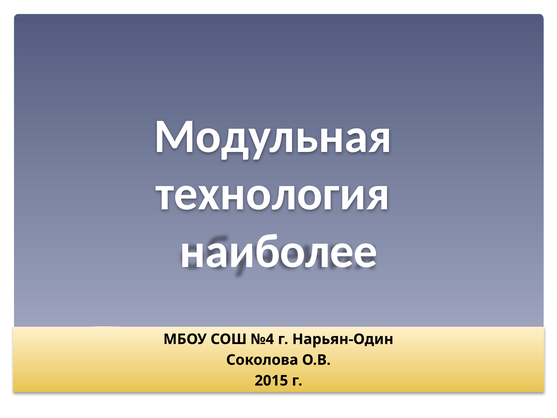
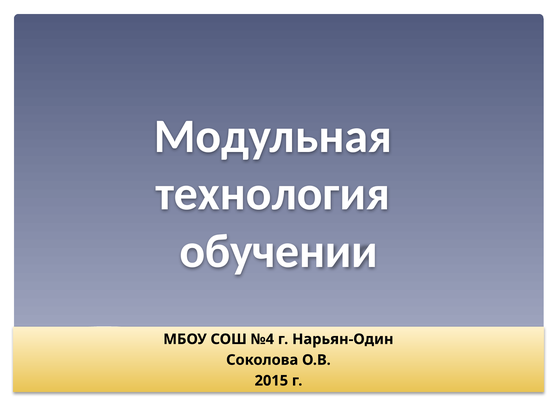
наиболее: наиболее -> обучении (279, 251)
